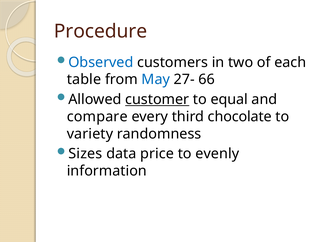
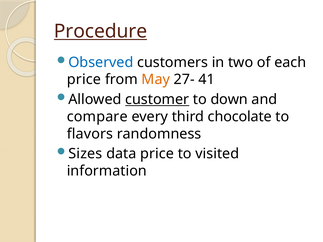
Procedure underline: none -> present (101, 31)
table: table -> price (84, 80)
May colour: blue -> orange (156, 80)
66: 66 -> 41 (207, 80)
equal: equal -> down (229, 100)
variety: variety -> flavors (90, 134)
evenly: evenly -> visited (217, 154)
